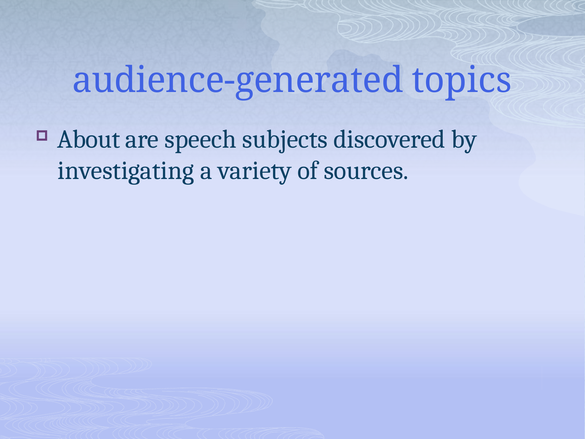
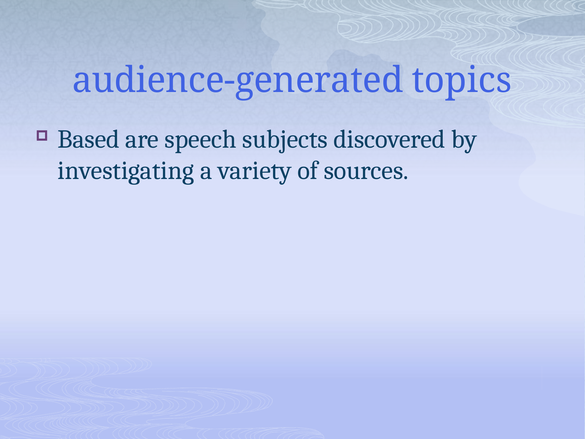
About: About -> Based (89, 139)
